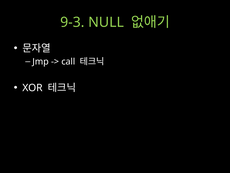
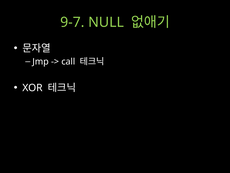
9-3: 9-3 -> 9-7 (72, 22)
